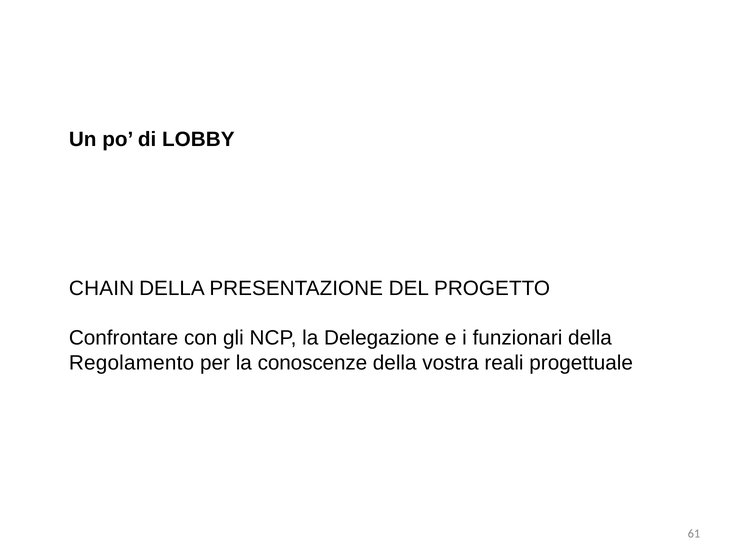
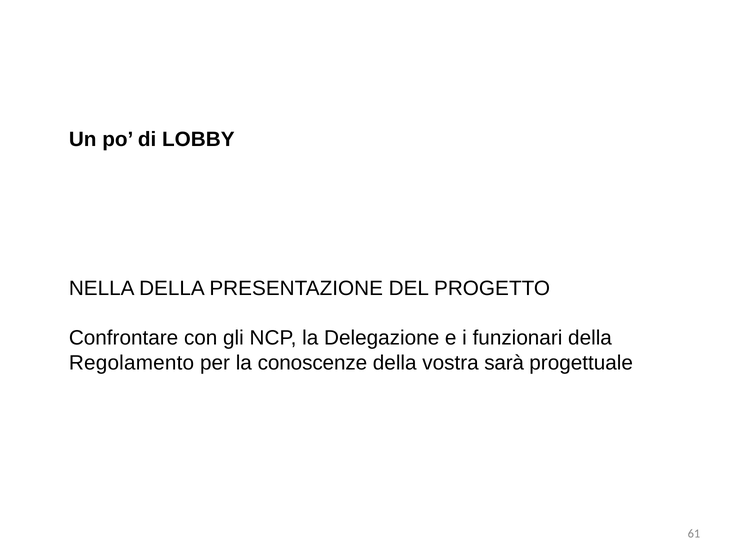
CHAIN: CHAIN -> NELLA (102, 288)
reali: reali -> sarà (504, 363)
